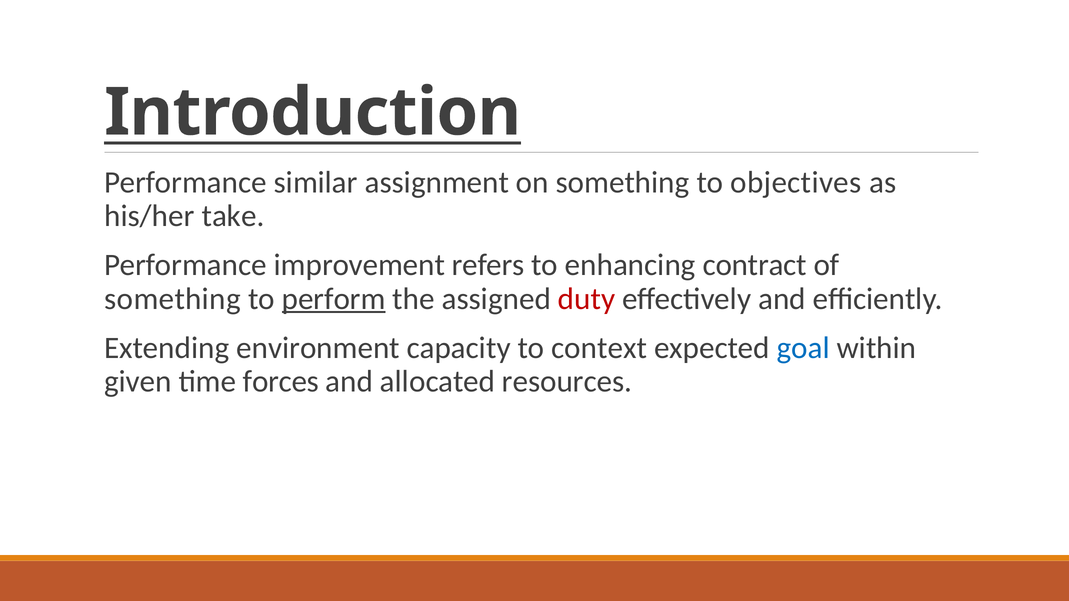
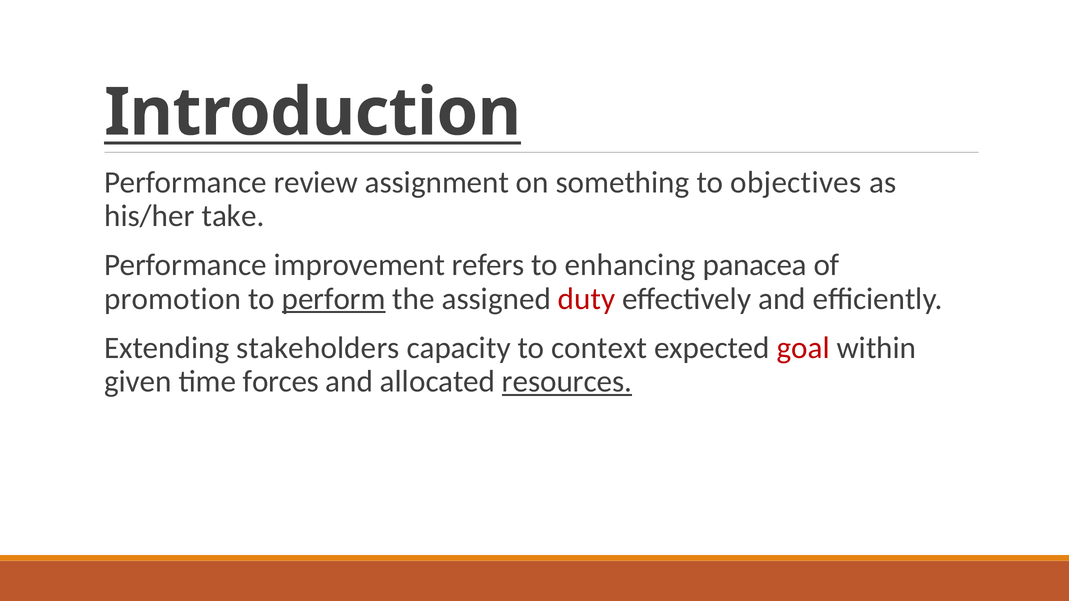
similar: similar -> review (316, 182)
contract: contract -> panacea (755, 265)
something: something -> promotion (173, 299)
environment: environment -> stakeholders (318, 348)
goal colour: blue -> red (803, 348)
resources underline: none -> present (567, 382)
